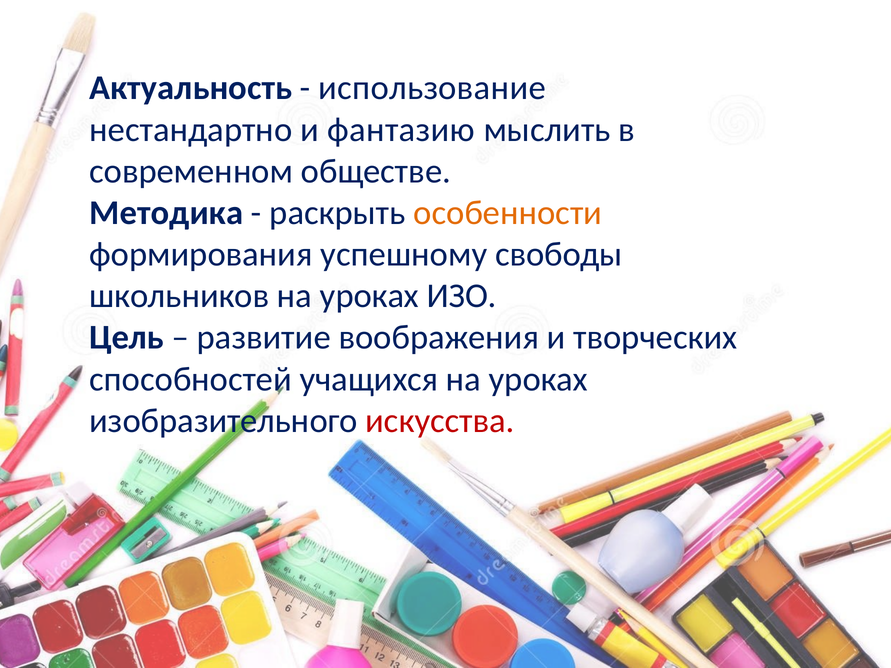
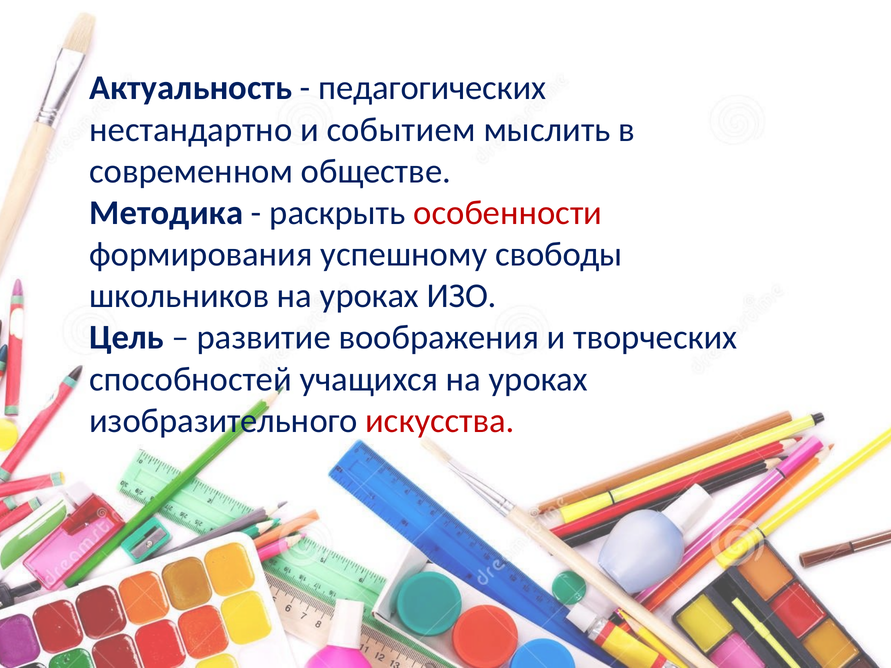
использование: использование -> педагогических (432, 88)
фантазию: фантазию -> событием (401, 130)
особенности colour: orange -> red (508, 213)
